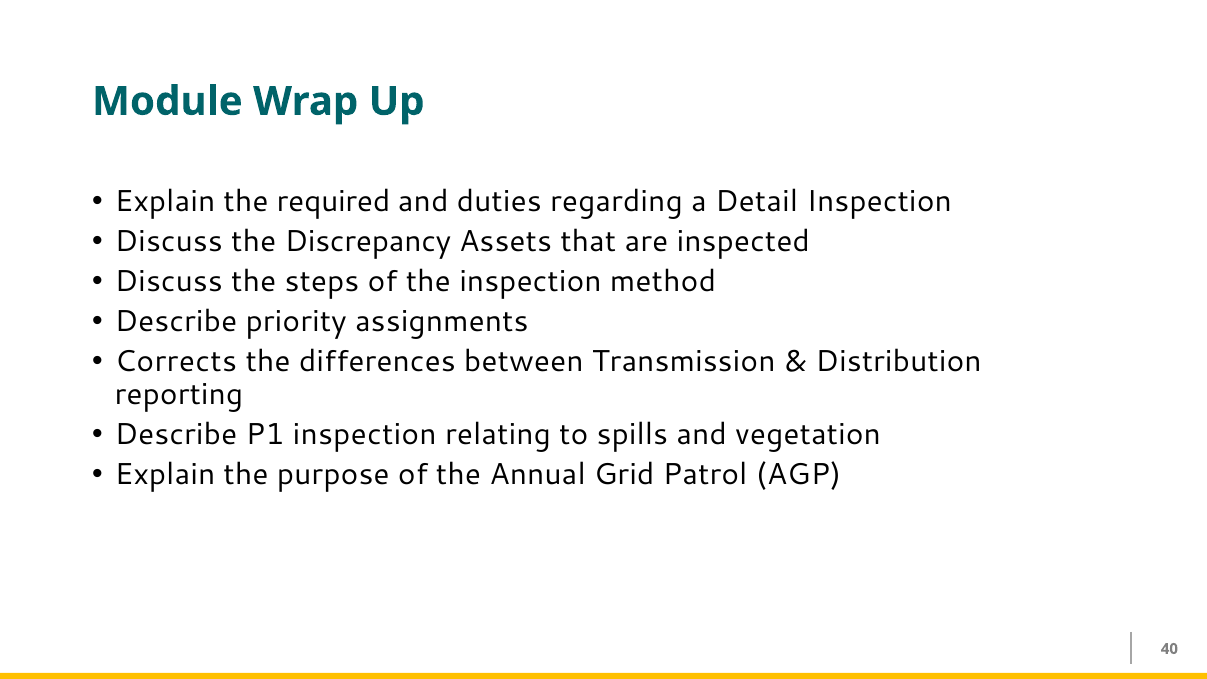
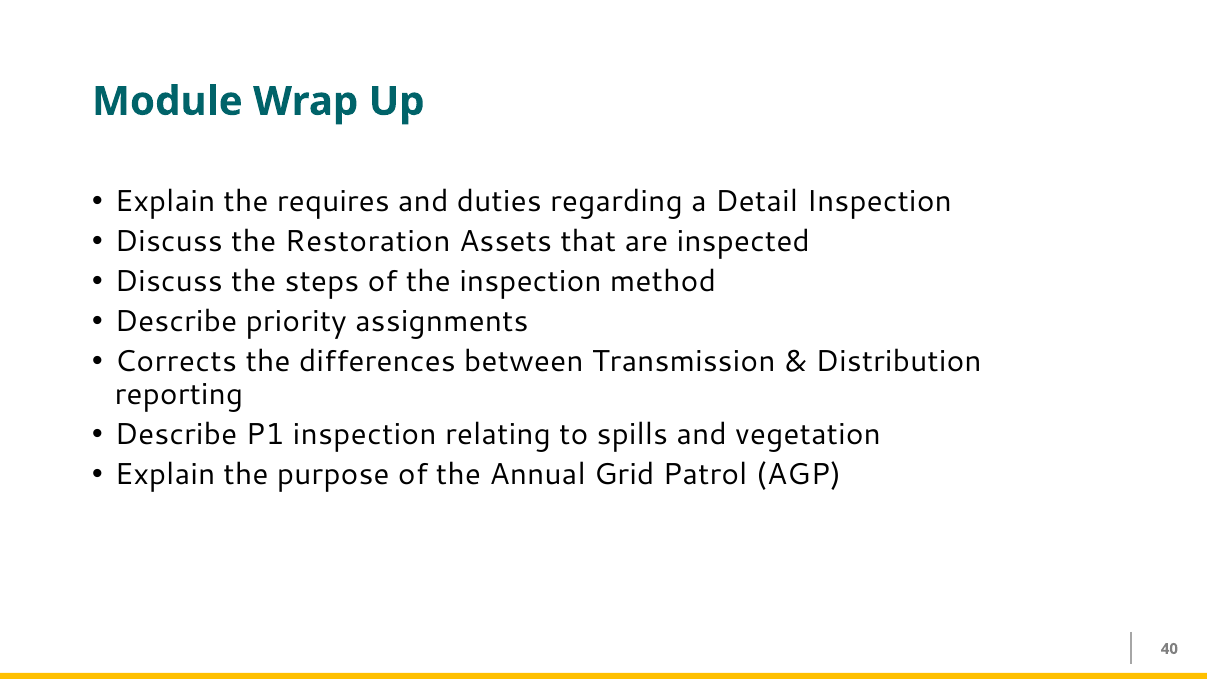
required: required -> requires (333, 201)
Discrepancy: Discrepancy -> Restoration (368, 242)
